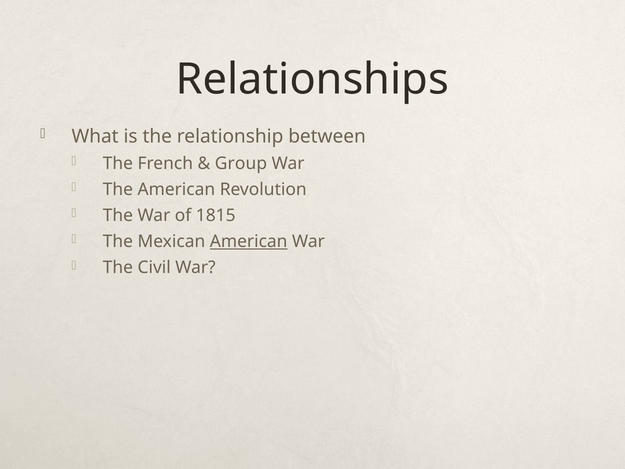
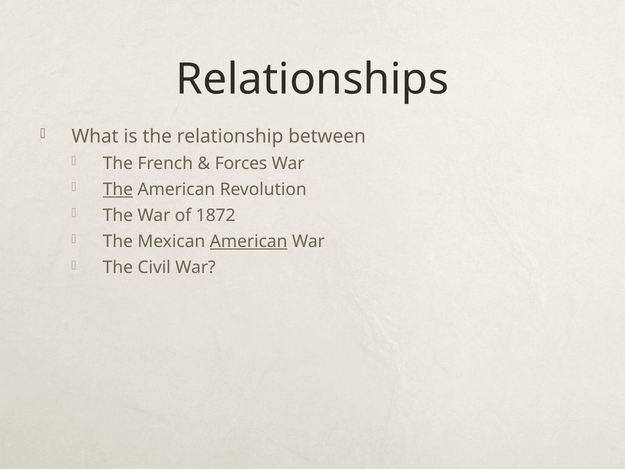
Group: Group -> Forces (241, 163)
The underline: none -> present (118, 189)
1815: 1815 -> 1872 (216, 215)
